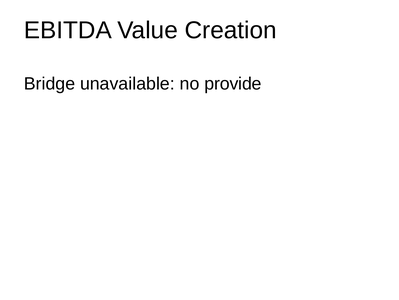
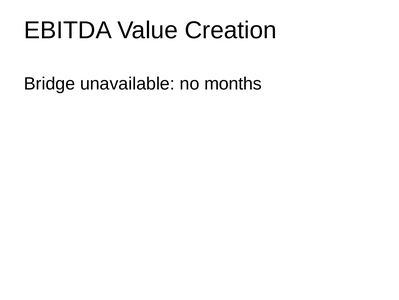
provide: provide -> months (233, 84)
